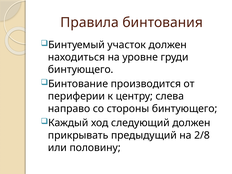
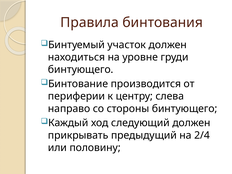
2/8: 2/8 -> 2/4 (202, 135)
